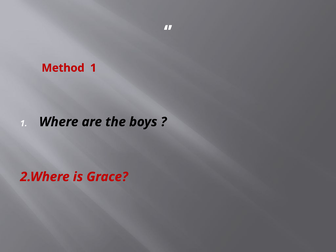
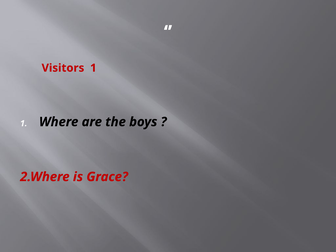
Method: Method -> Visitors (63, 68)
